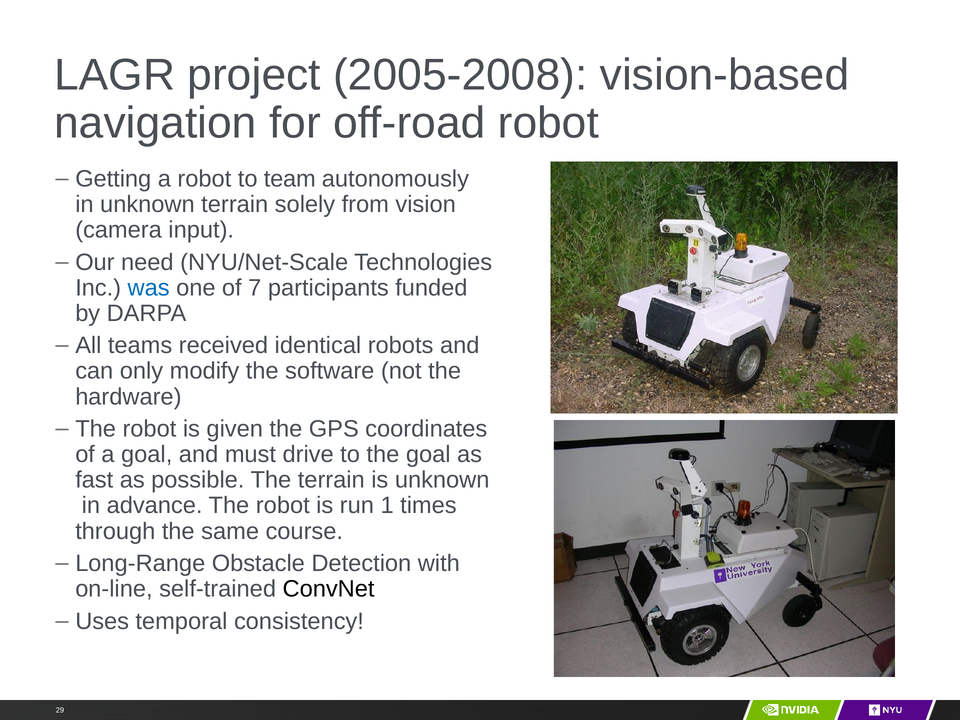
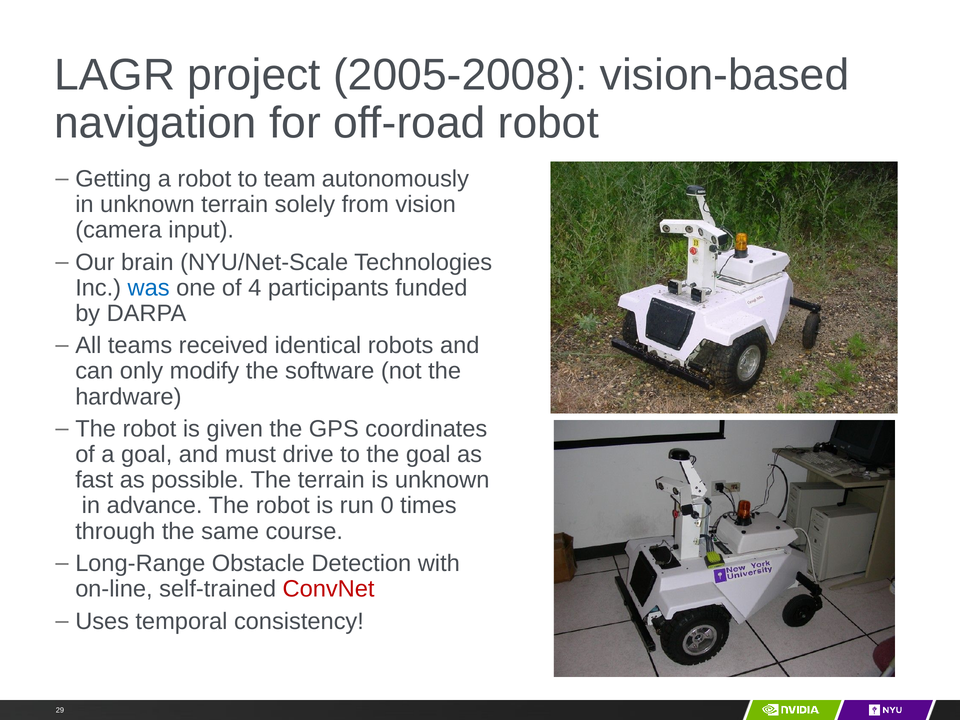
need: need -> brain (147, 262)
7: 7 -> 4 (255, 288)
1: 1 -> 0 (387, 506)
ConvNet colour: black -> red (329, 589)
